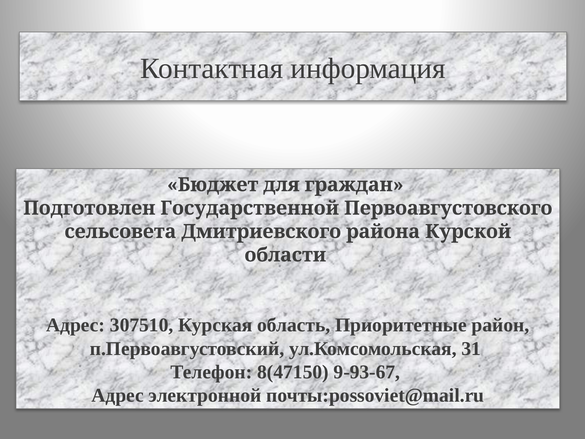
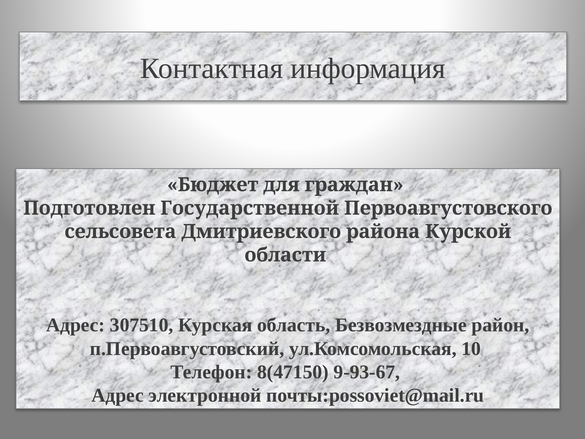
Приоритетные: Приоритетные -> Безвозмездные (401, 325)
31: 31 -> 10 (471, 348)
